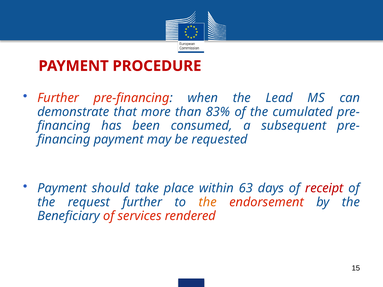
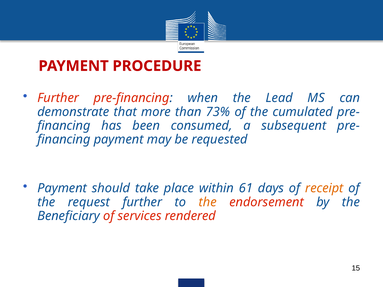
83%: 83% -> 73% (218, 112)
63: 63 -> 61 (246, 188)
receipt colour: red -> orange (324, 188)
